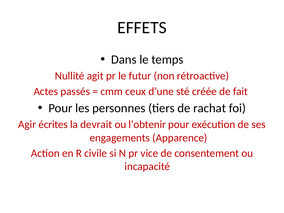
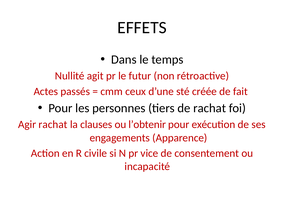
Agir écrites: écrites -> rachat (53, 125)
devrait: devrait -> clauses (96, 125)
